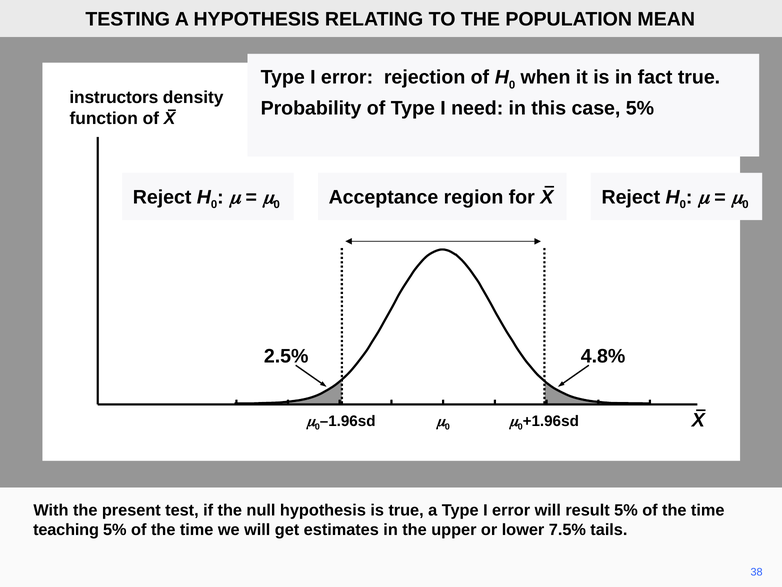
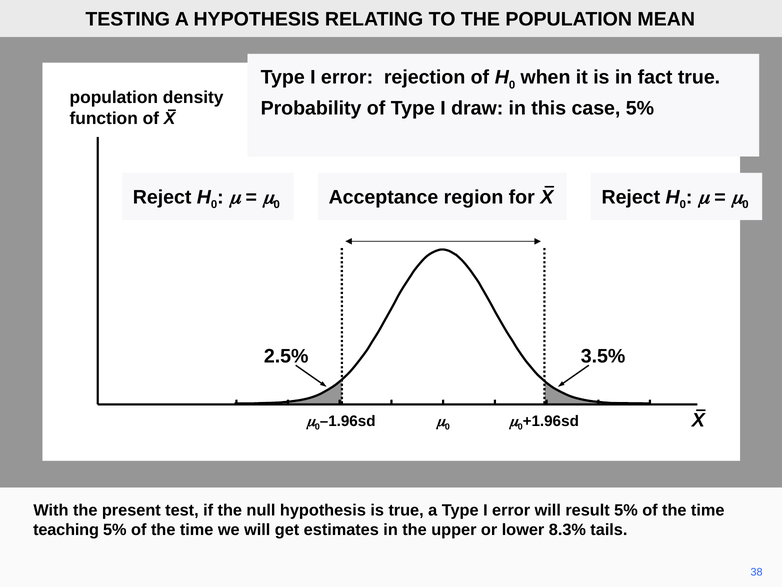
instructors: instructors -> population (114, 97)
need: need -> draw (477, 108)
4.8%: 4.8% -> 3.5% (603, 356)
7.5%: 7.5% -> 8.3% (567, 529)
